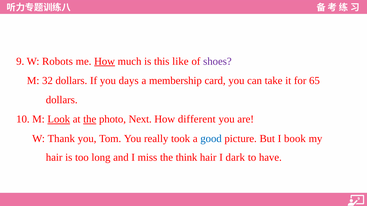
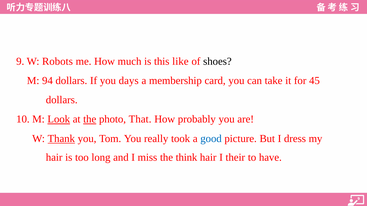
How underline: present -> none (105, 61)
shoes colour: purple -> black (217, 61)
32: 32 -> 94 (47, 81)
65: 65 -> 45 (314, 81)
Next: Next -> That (140, 119)
different: different -> probably (197, 119)
Thank underline: none -> present (61, 139)
book: book -> dress (295, 139)
dark: dark -> their (235, 158)
